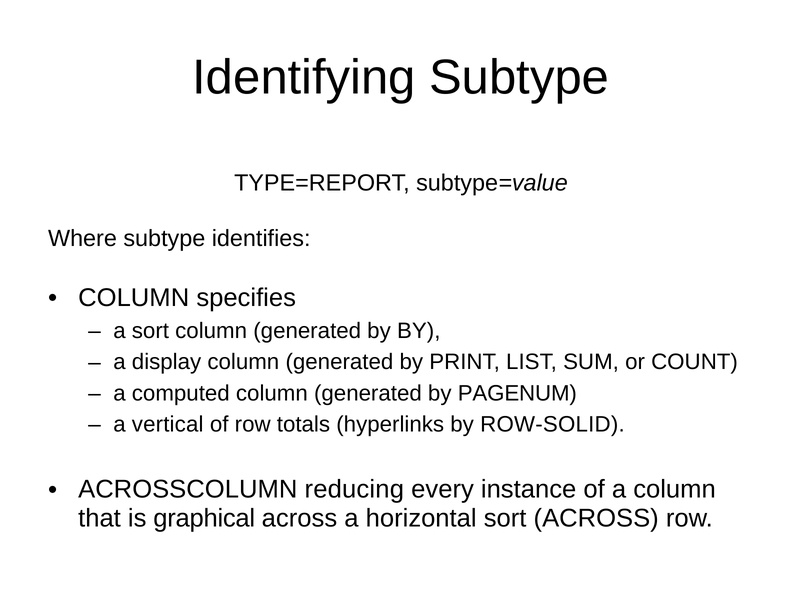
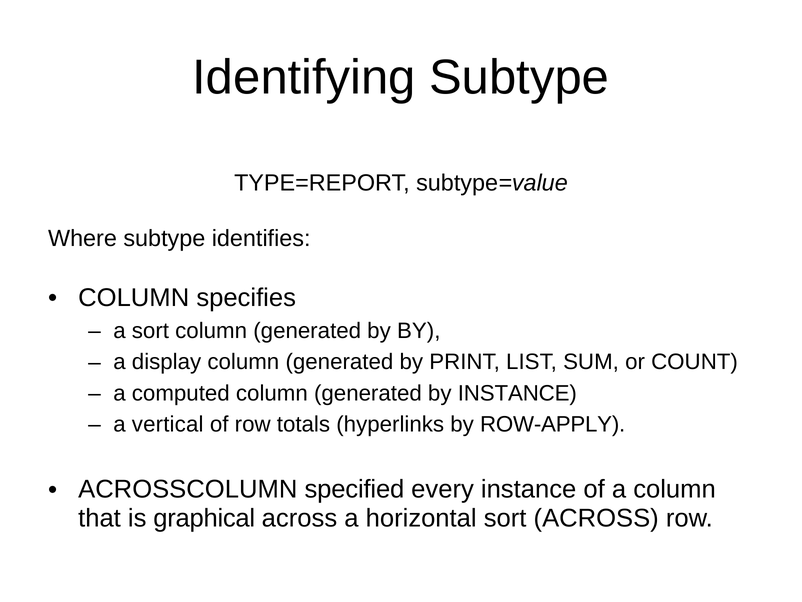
by PAGENUM: PAGENUM -> INSTANCE (517, 393)
ROW-SOLID: ROW-SOLID -> ROW-APPLY (553, 424)
reducing: reducing -> specified (354, 489)
